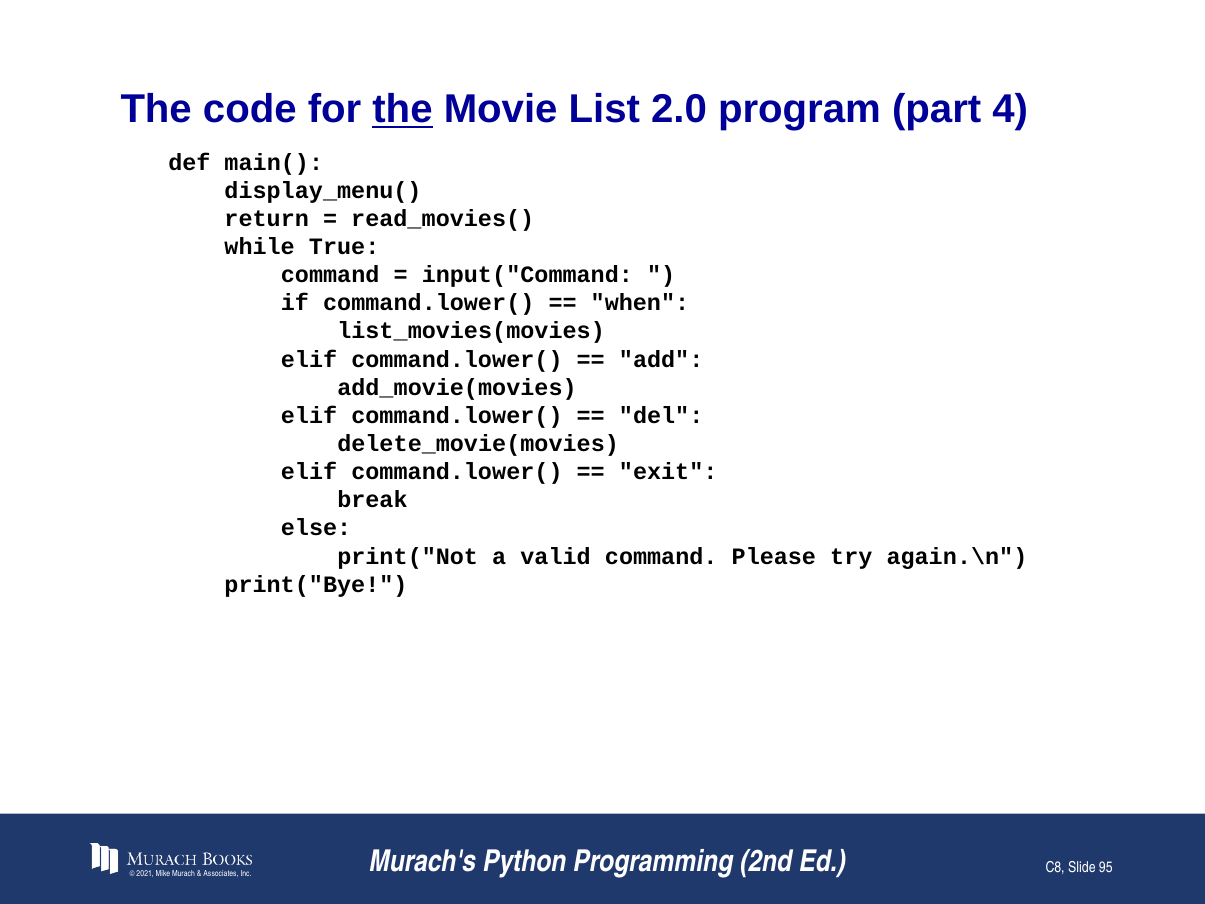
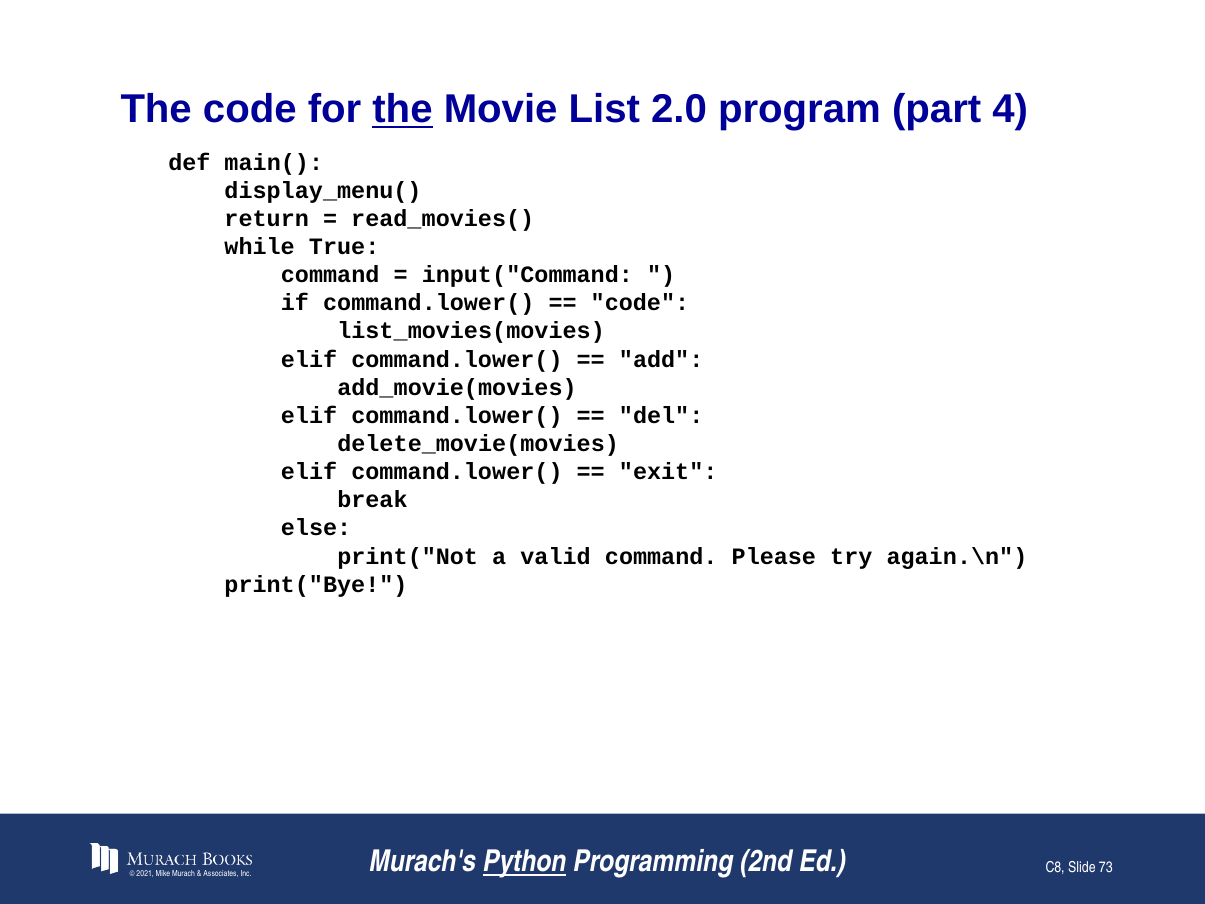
when: when -> code (640, 303)
Python underline: none -> present (525, 862)
95: 95 -> 73 (1106, 867)
